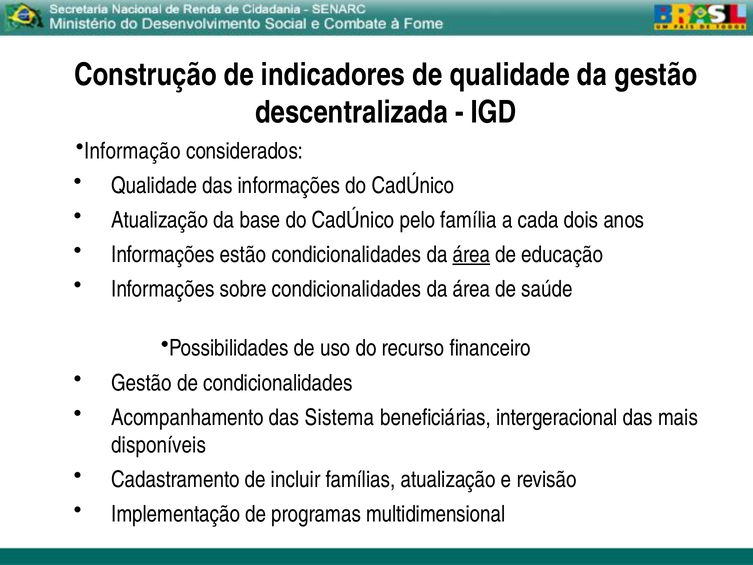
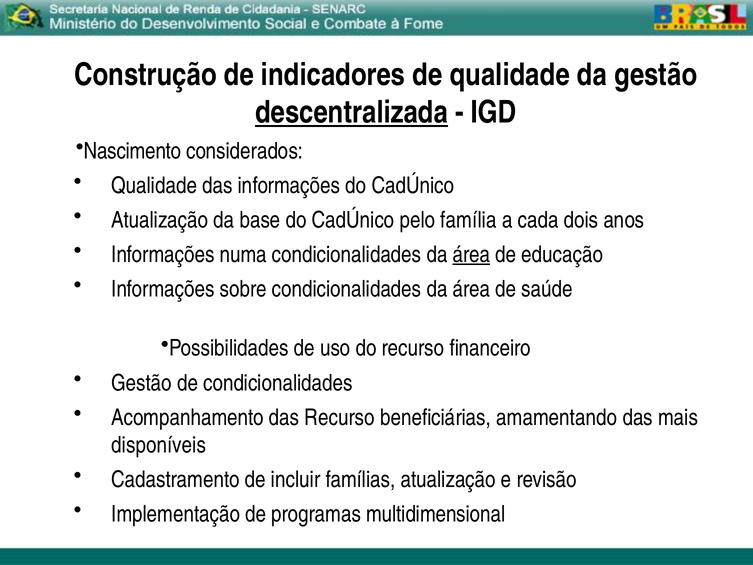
descentralizada underline: none -> present (352, 113)
Informação: Informação -> Nascimento (133, 151)
estão: estão -> numa (243, 254)
das Sistema: Sistema -> Recurso (340, 417)
intergeracional: intergeracional -> amamentando (557, 417)
